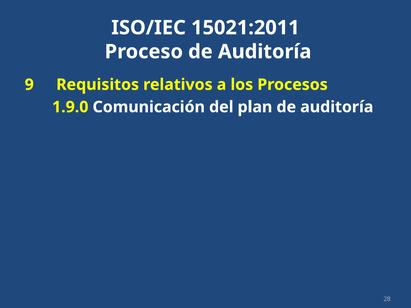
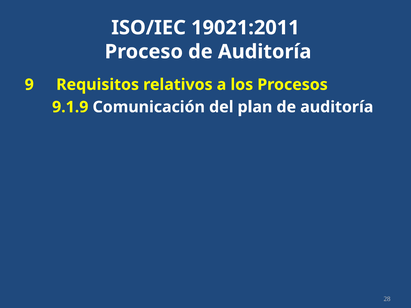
15021:2011: 15021:2011 -> 19021:2011 (245, 28)
1.9.0: 1.9.0 -> 9.1.9 (70, 107)
